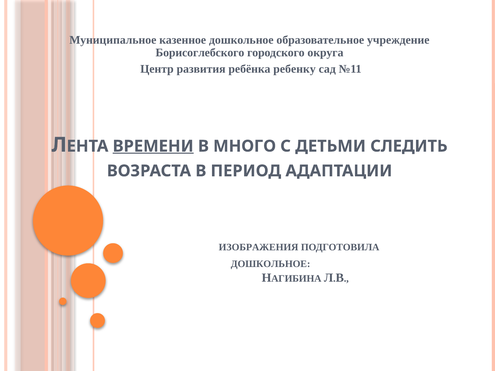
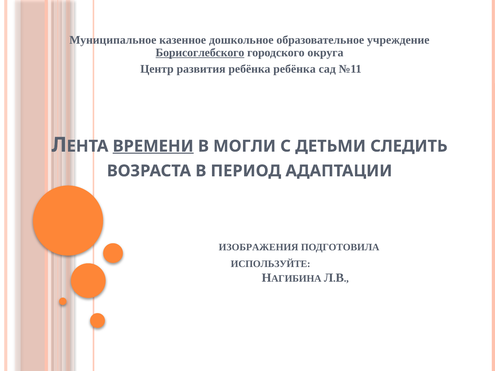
Борисоглебского underline: none -> present (200, 53)
ребёнка ребенку: ребенку -> ребёнка (295, 69)
МНОГО: МНОГО -> МОГЛИ (245, 146)
ДОШКОЛЬНОЕ: ДОШКОЛЬНОЕ -> ИСПОЛЬЗУЙТЕ (271, 264)
